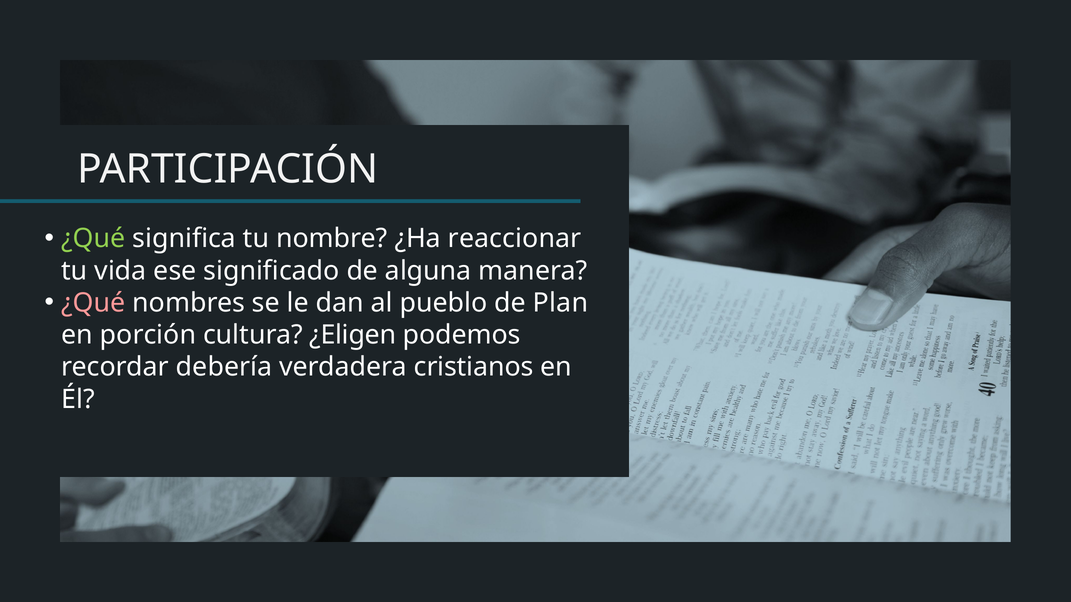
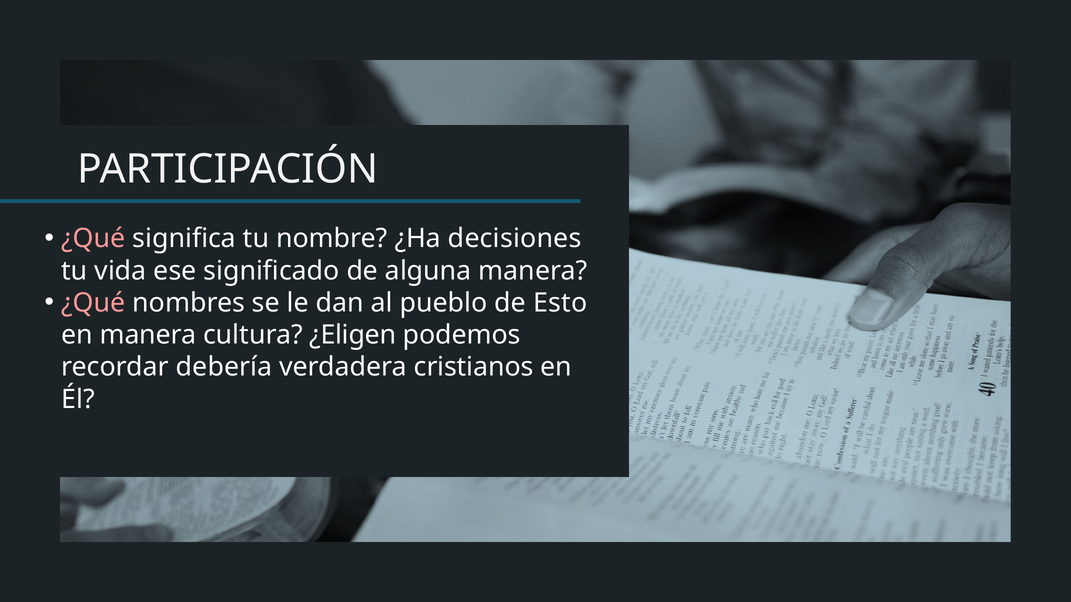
¿Qué colour: light green -> pink (93, 239)
reaccionar: reaccionar -> decisiones (515, 239)
Plan: Plan -> Esto (560, 303)
en porción: porción -> manera (148, 335)
